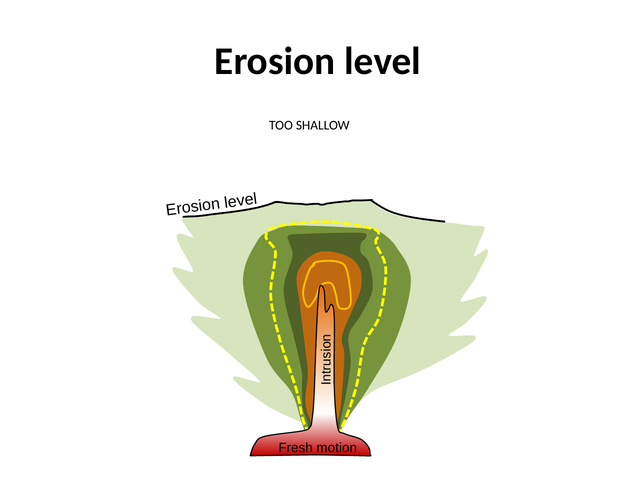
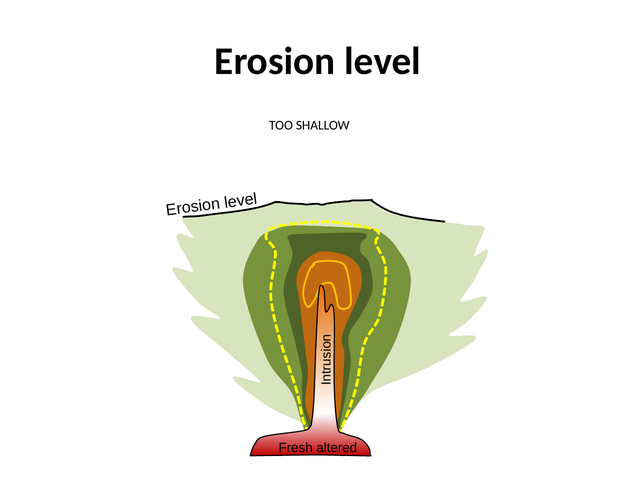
motion: motion -> altered (337, 448)
